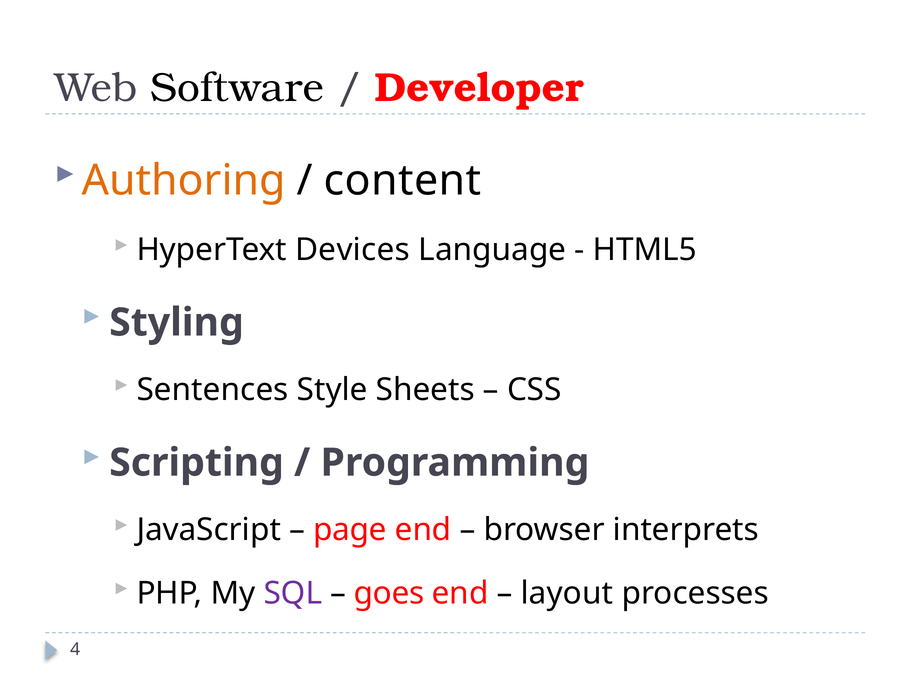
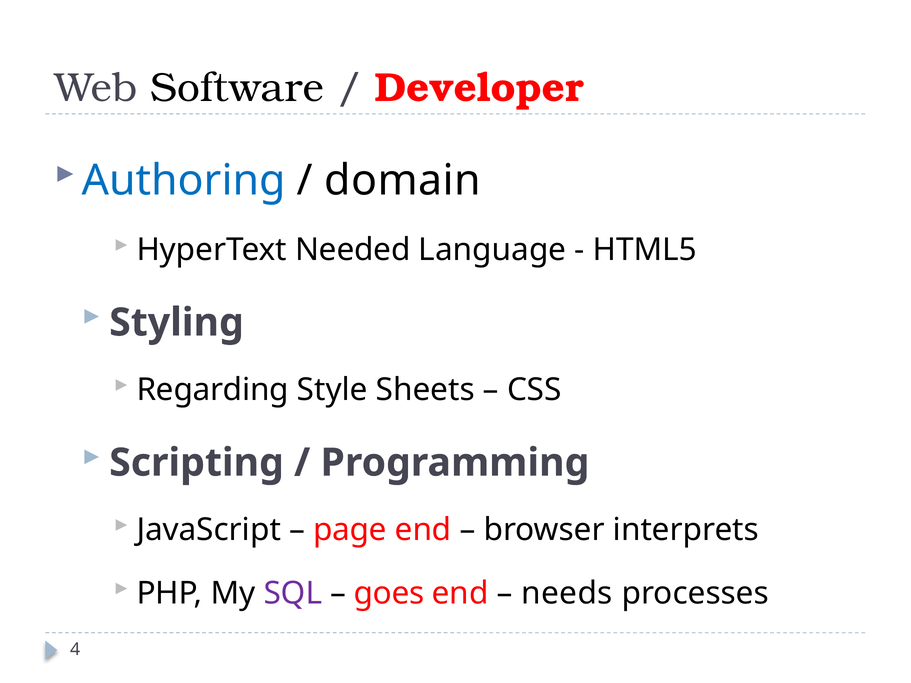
Authoring colour: orange -> blue (184, 181)
content: content -> domain (403, 181)
Devices: Devices -> Needed (353, 250)
Sentences: Sentences -> Regarding (213, 390)
layout: layout -> needs (567, 593)
